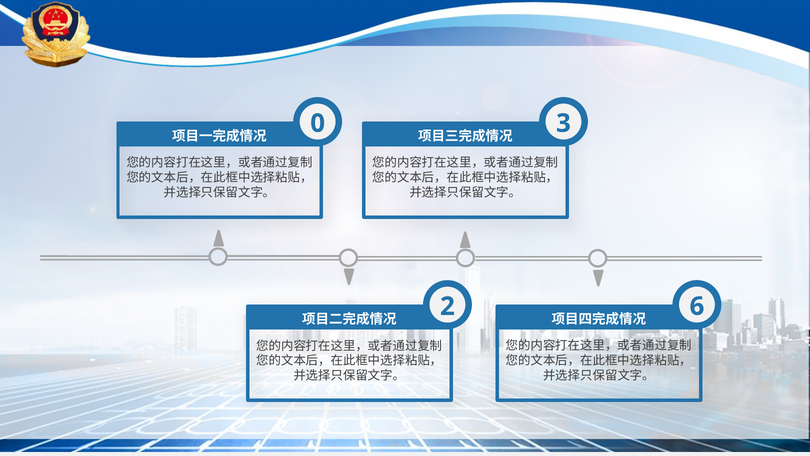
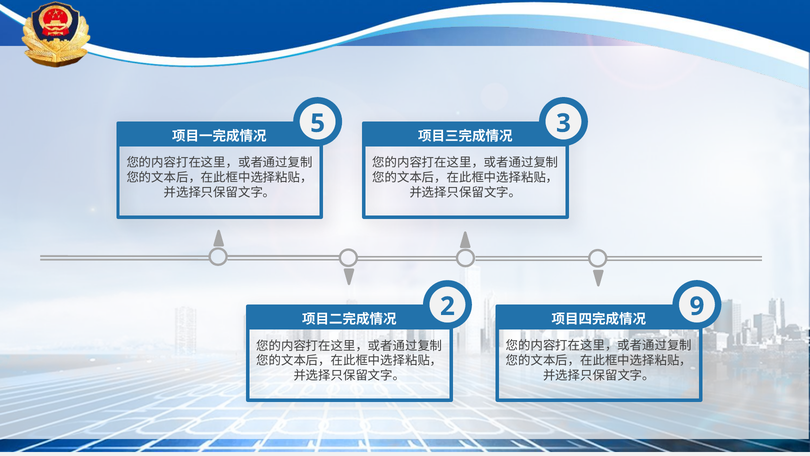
0: 0 -> 5 (318, 123)
6: 6 -> 9 (697, 306)
